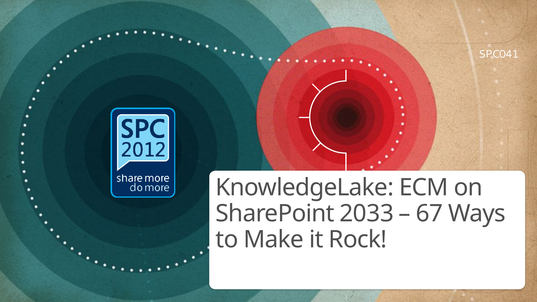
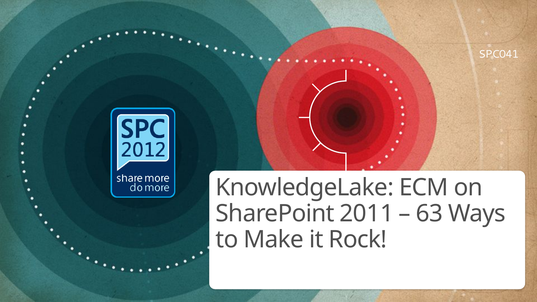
2033: 2033 -> 2011 (367, 214)
67: 67 -> 63 (429, 214)
